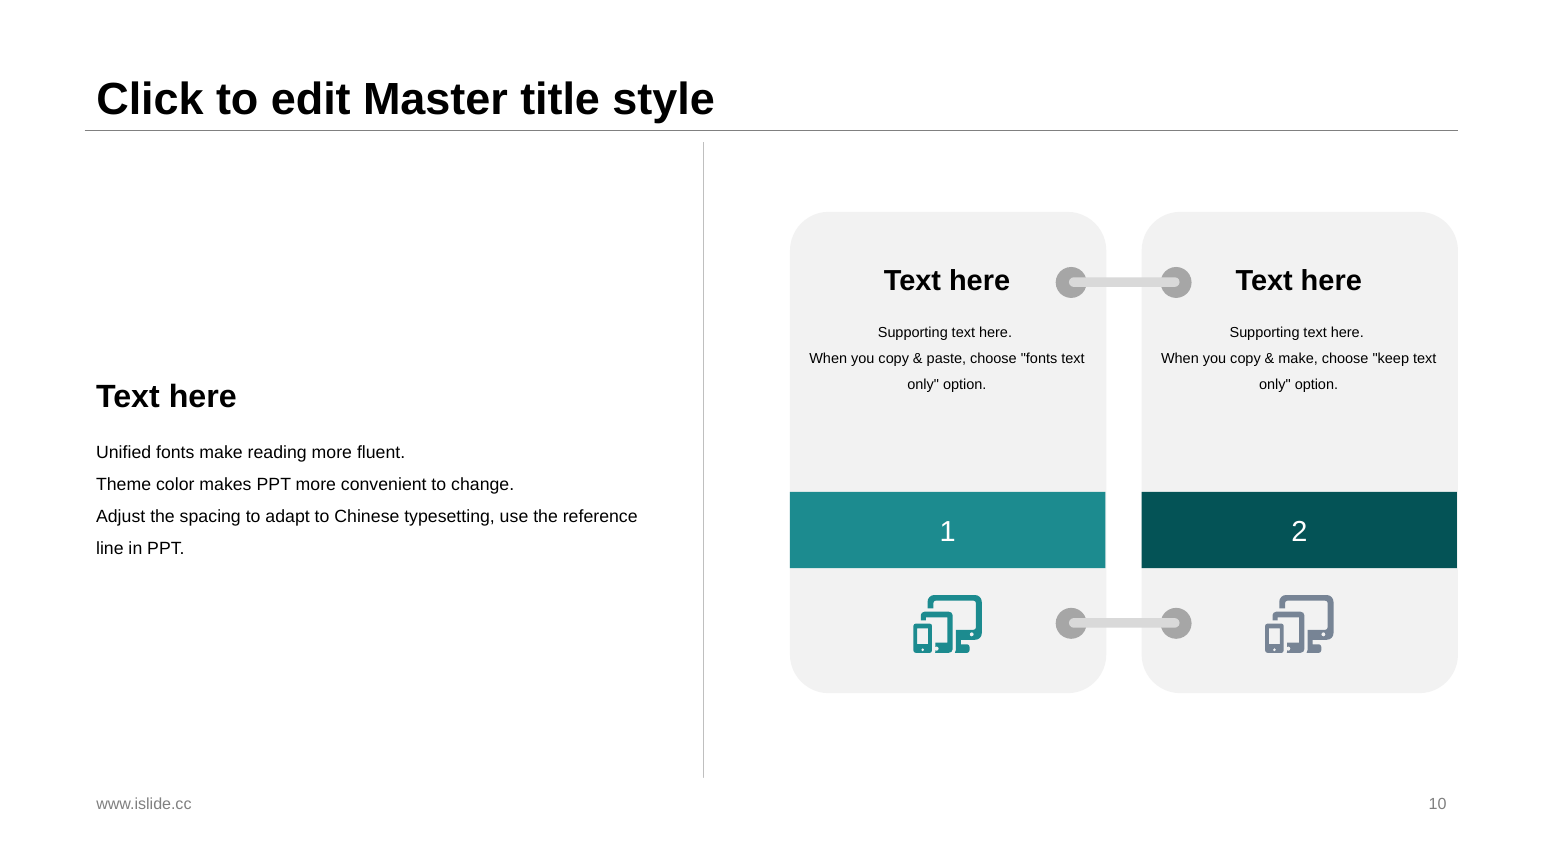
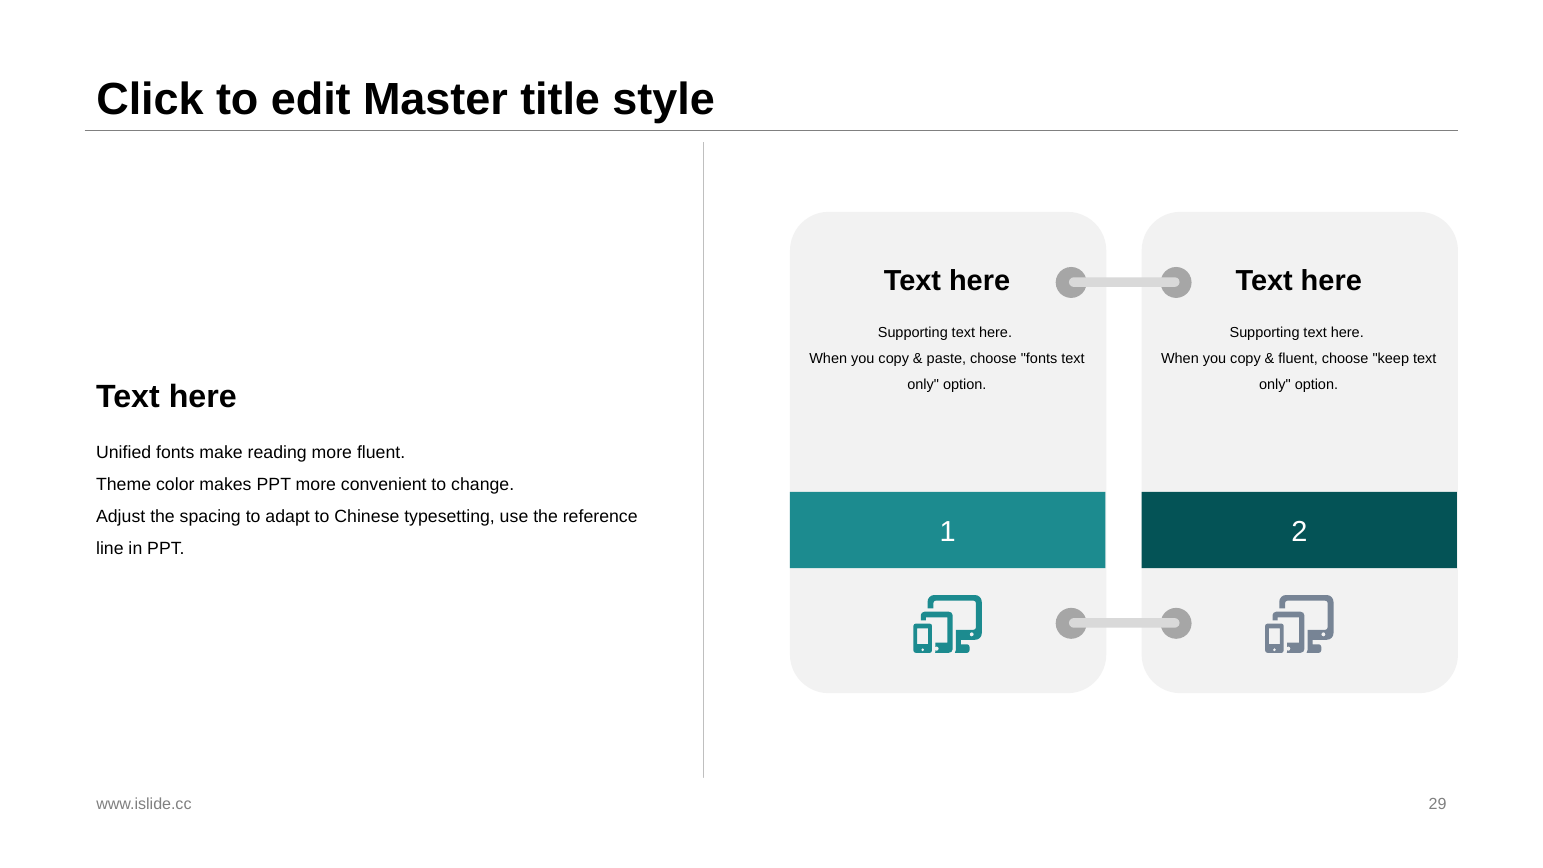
make: make -> fluent (1298, 358)
10: 10 -> 29 (1438, 804)
